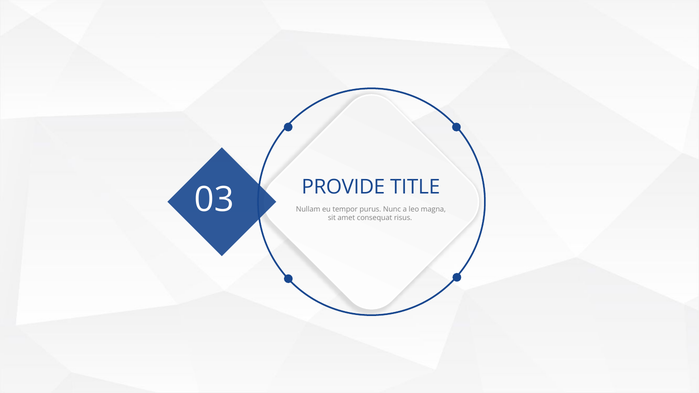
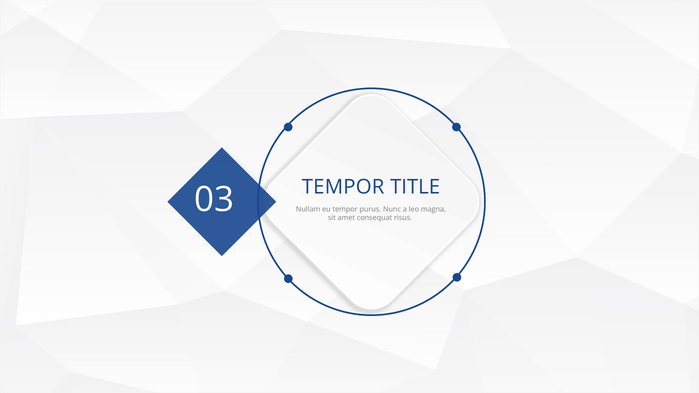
PROVIDE: PROVIDE -> TEMPOR (343, 187)
